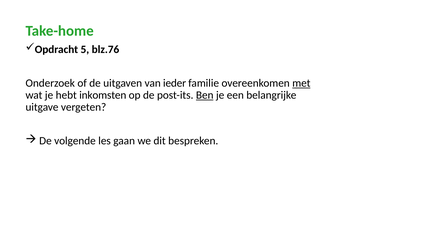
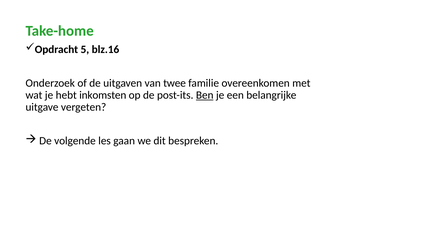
blz.76: blz.76 -> blz.16 (105, 50)
ieder: ieder -> twee (175, 83)
met underline: present -> none (301, 83)
